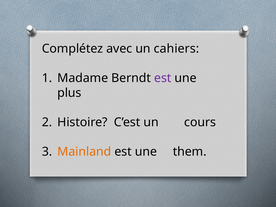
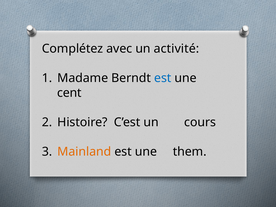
cahiers: cahiers -> activité (176, 49)
est colour: purple -> blue (163, 78)
plus: plus -> cent (69, 93)
